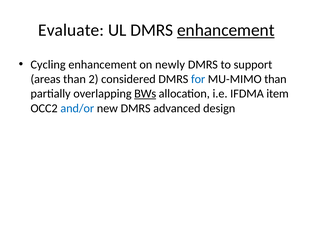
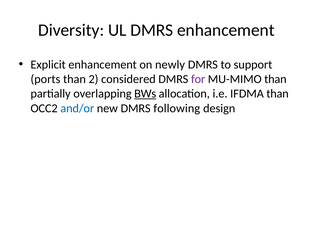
Evaluate: Evaluate -> Diversity (71, 30)
enhancement underline: present -> none (226, 30)
Cycling: Cycling -> Explicit (48, 64)
areas: areas -> ports (45, 79)
for colour: blue -> purple (198, 79)
IFDMA item: item -> than (278, 94)
advanced: advanced -> following (177, 108)
